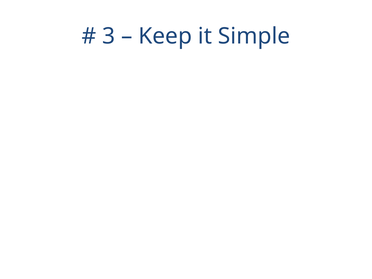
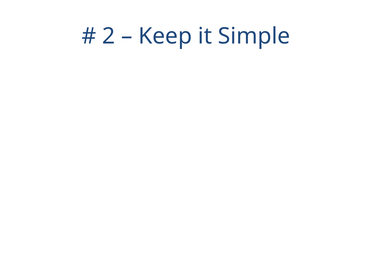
3: 3 -> 2 (109, 36)
